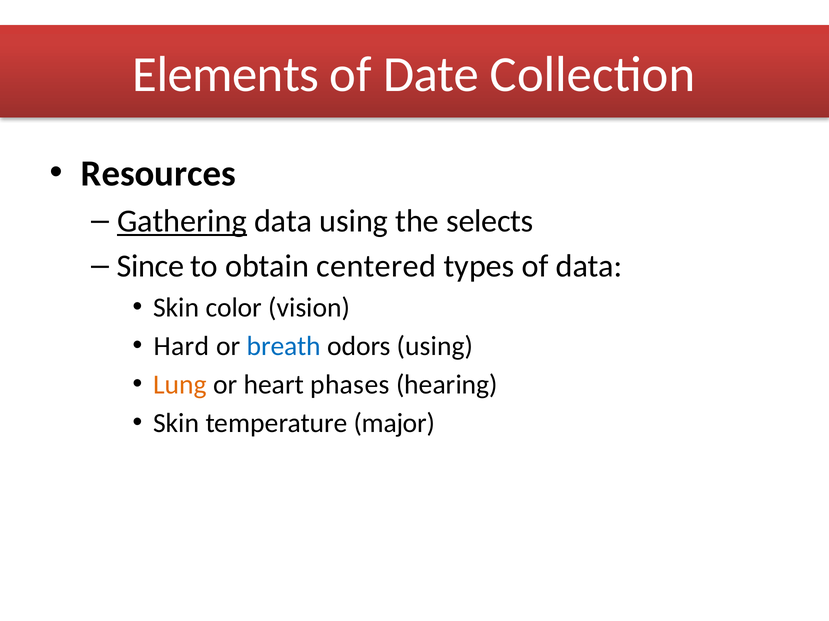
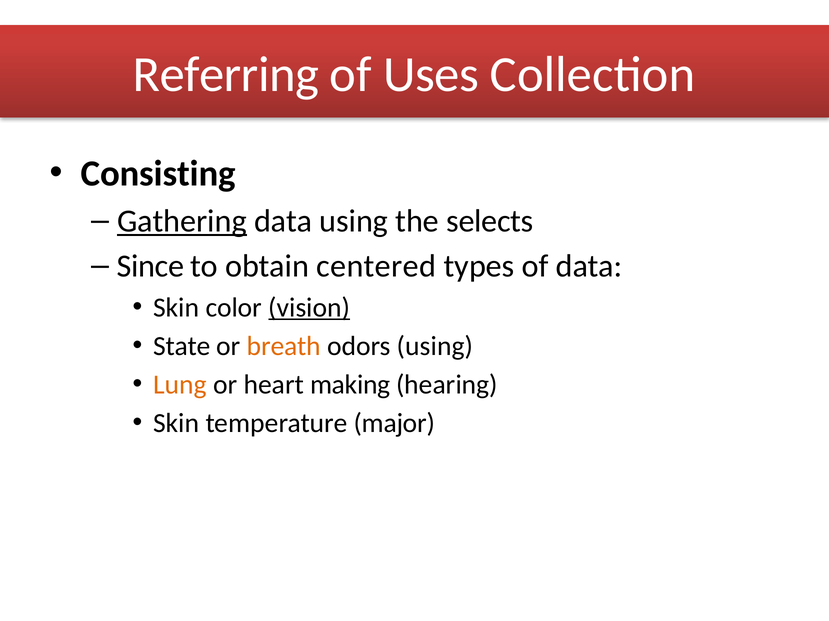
Elements: Elements -> Referring (226, 75)
Date: Date -> Uses (431, 75)
Resources: Resources -> Consisting (158, 174)
vision underline: none -> present (309, 308)
Hard: Hard -> State (182, 346)
breath colour: blue -> orange (284, 346)
phases: phases -> making (350, 385)
